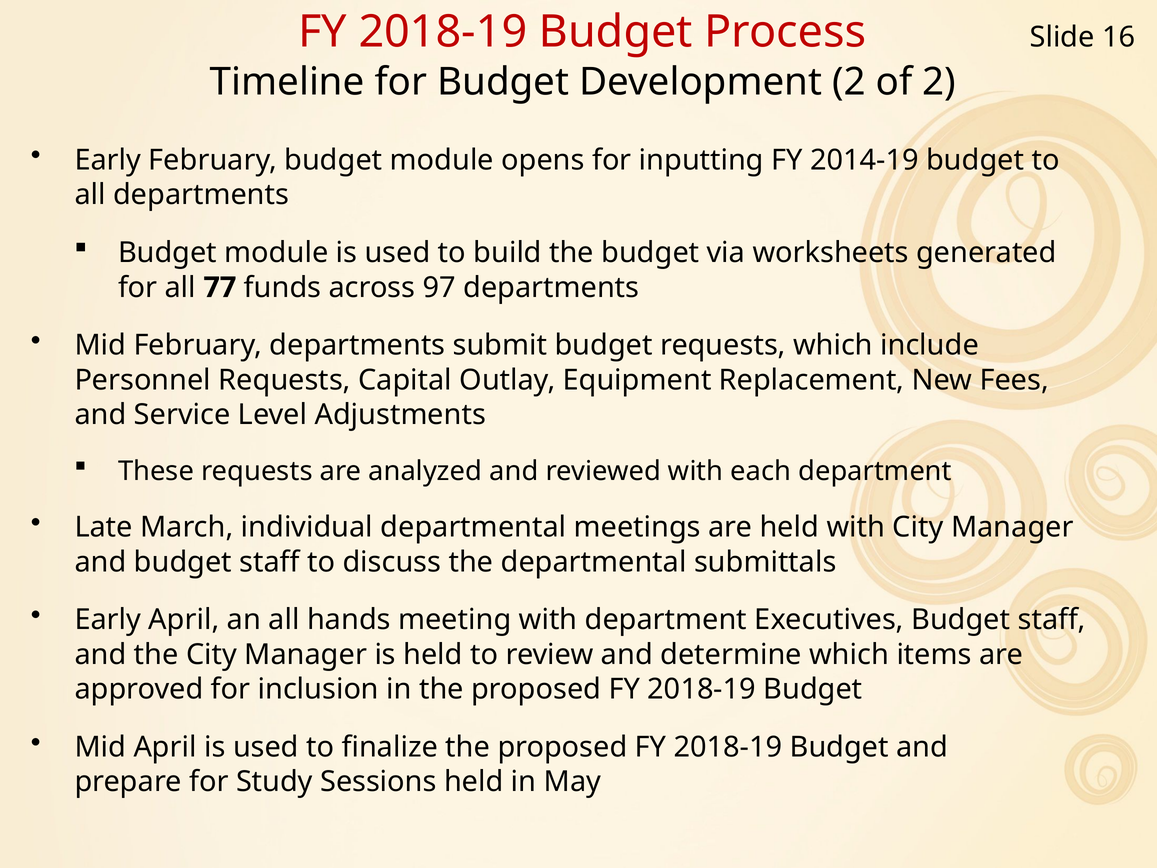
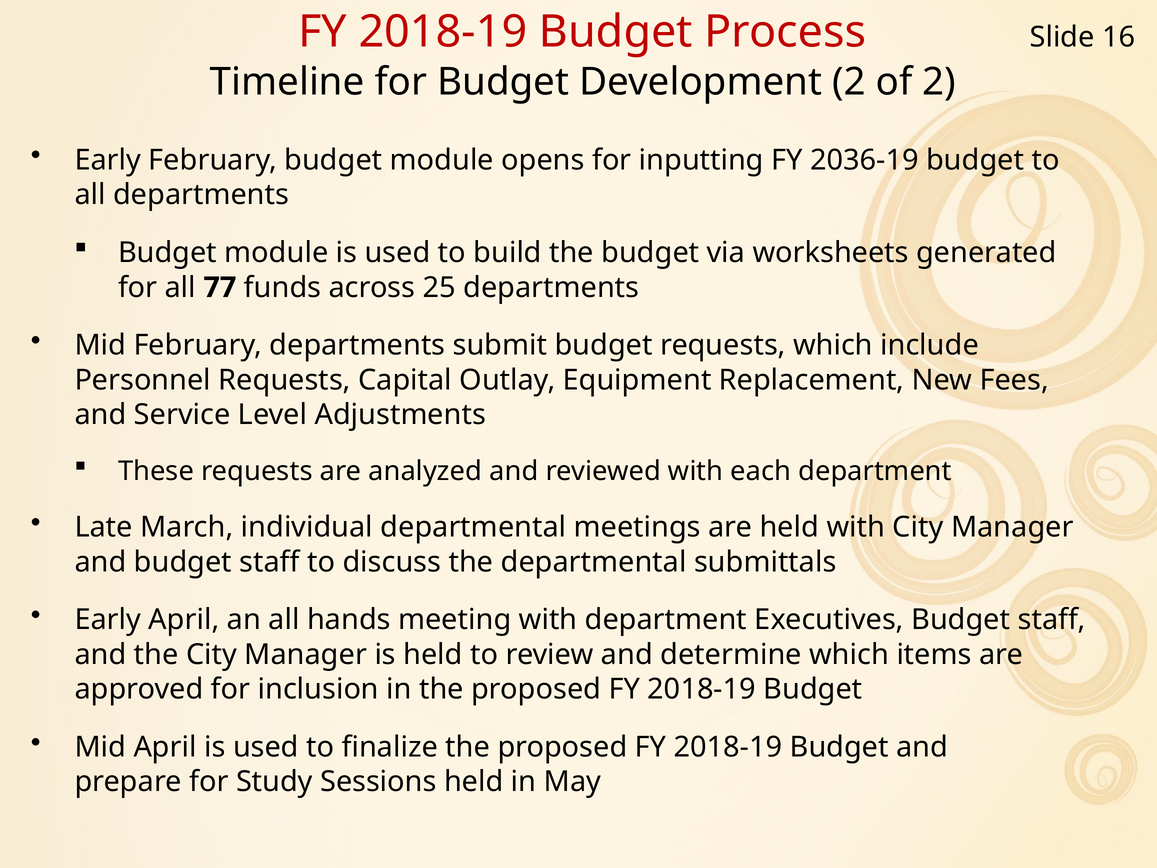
2014-19: 2014-19 -> 2036-19 (864, 160)
97: 97 -> 25 (439, 287)
